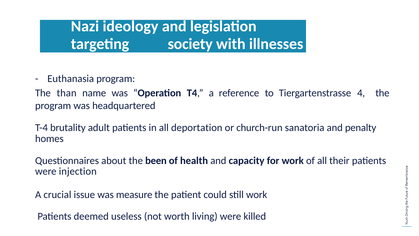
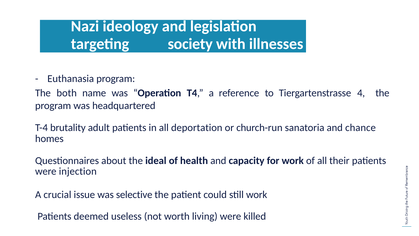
than: than -> both (67, 93)
penalty: penalty -> chance (361, 128)
been: been -> ideal (156, 160)
measure: measure -> selective (134, 194)
